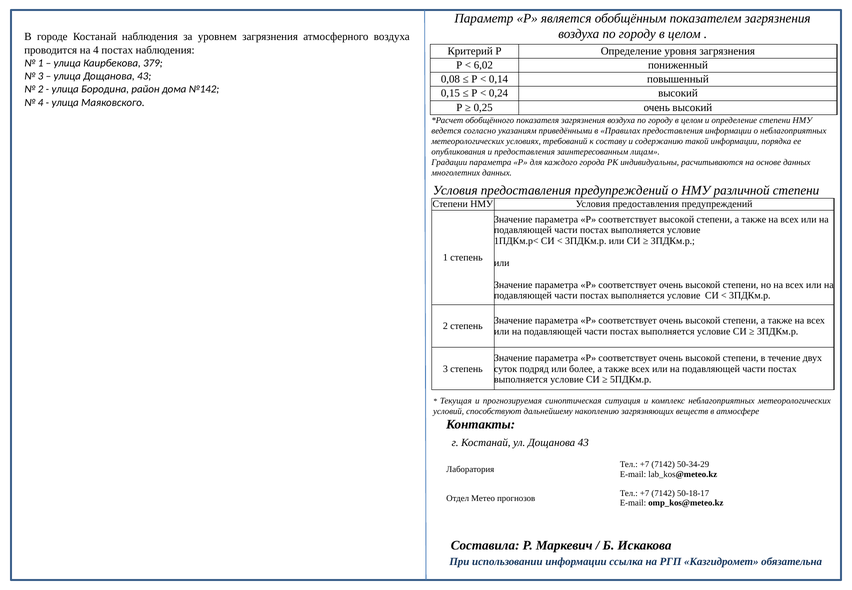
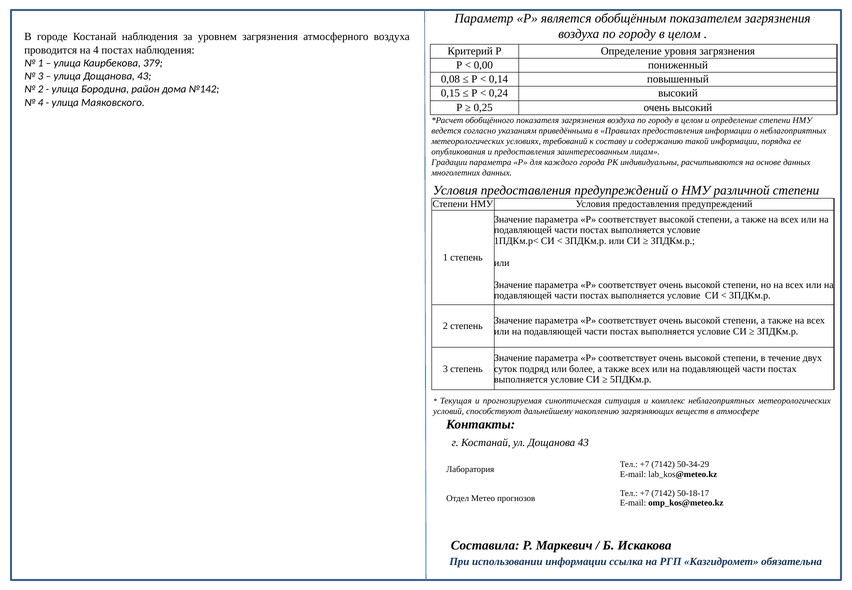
6,02: 6,02 -> 0,00 (483, 65)
